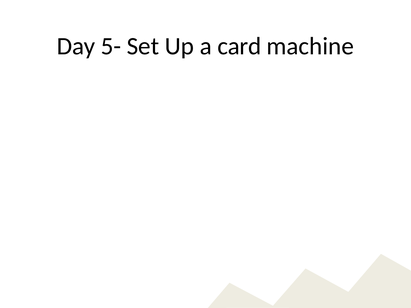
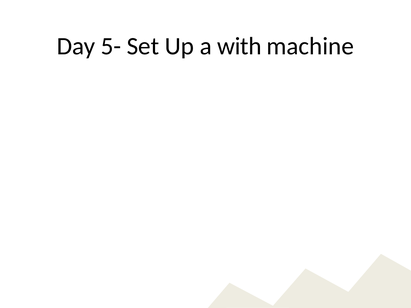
card: card -> with (239, 46)
